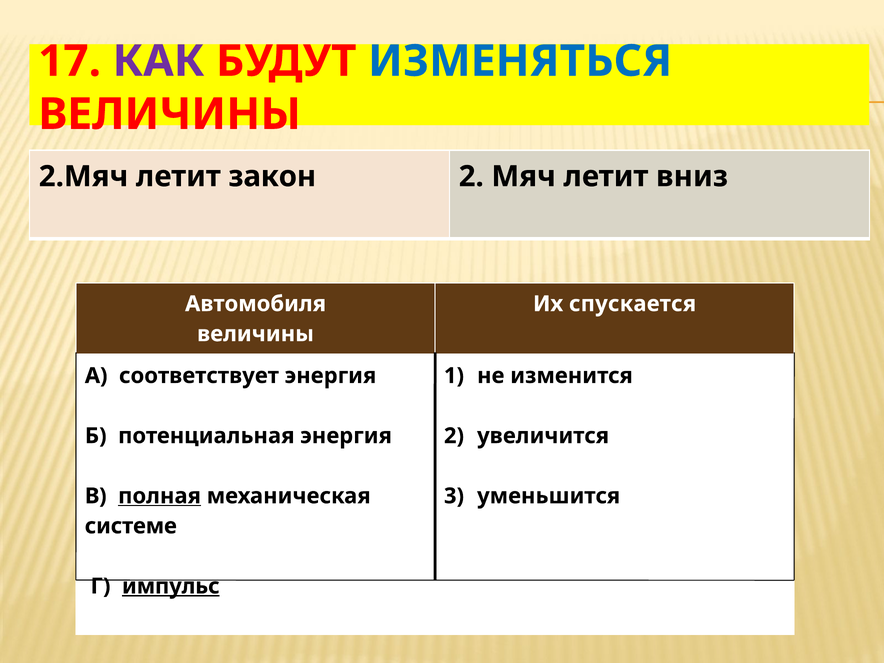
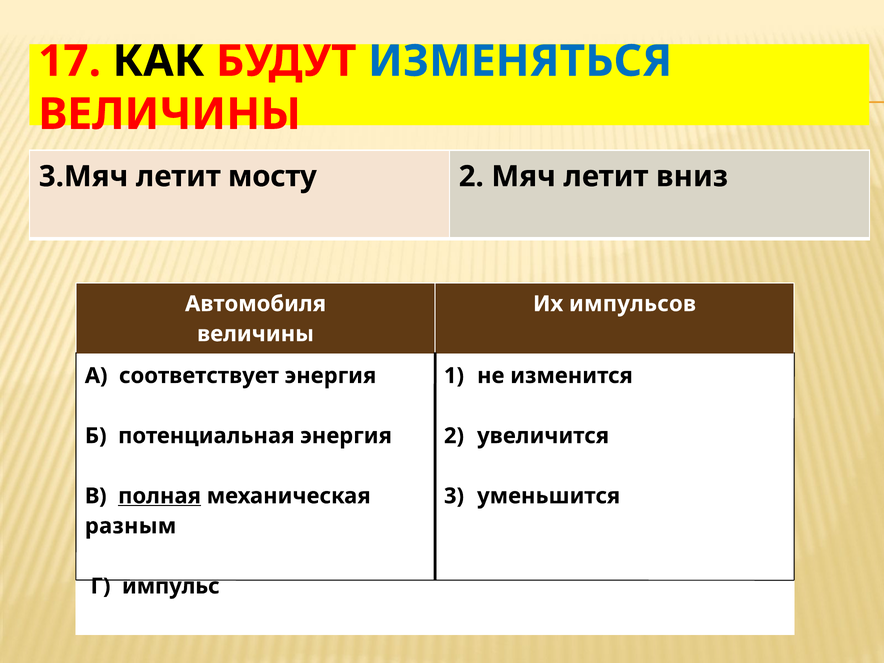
КАК colour: purple -> black (158, 61)
2.Мяч: 2.Мяч -> 3.Мяч (84, 176)
закон: закон -> мосту (272, 176)
спускается: спускается -> импульсов (633, 304)
системе: системе -> разным (131, 526)
импульс underline: present -> none (171, 586)
